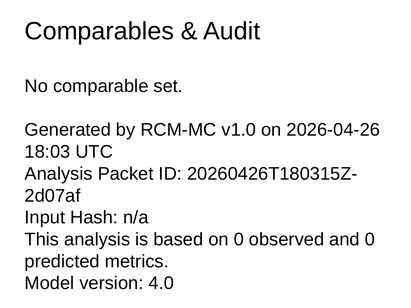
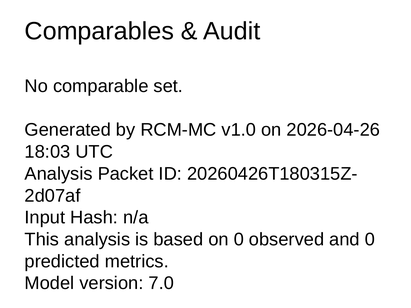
4.0: 4.0 -> 7.0 (161, 284)
